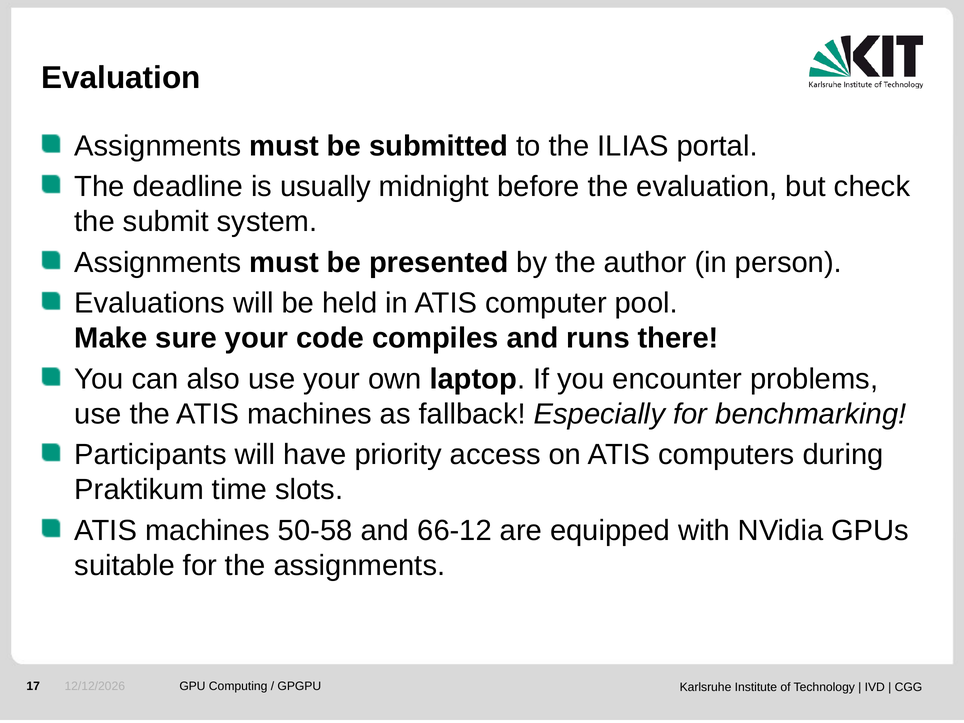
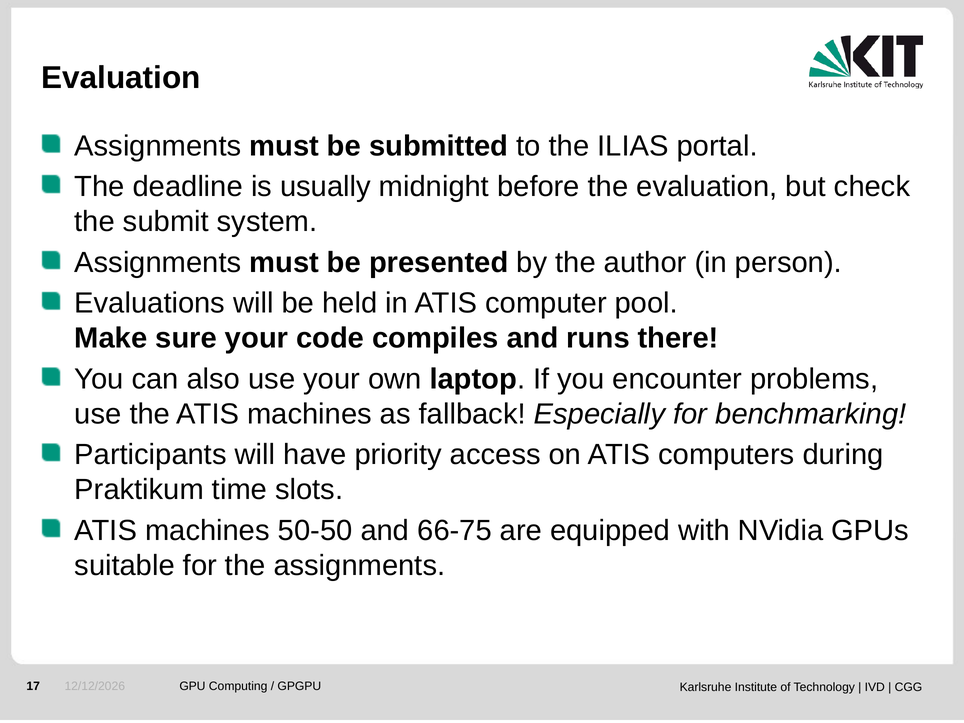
50-58: 50-58 -> 50-50 (315, 531)
66-12: 66-12 -> 66-75 (455, 531)
